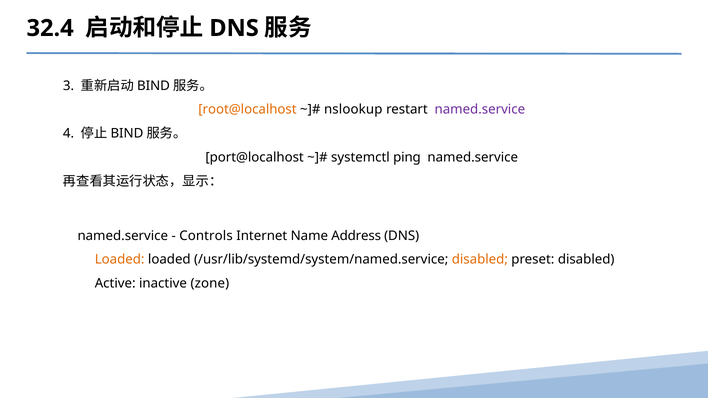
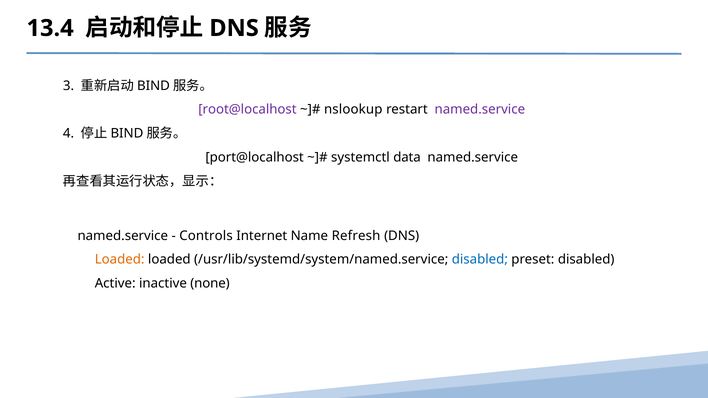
32.4: 32.4 -> 13.4 (50, 28)
root@localhost colour: orange -> purple (247, 110)
ping: ping -> data (407, 157)
Address: Address -> Refresh (356, 236)
disabled colour: orange -> blue (480, 260)
zone: zone -> none (210, 284)
